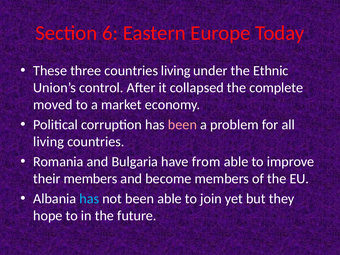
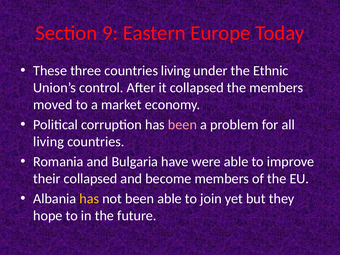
6: 6 -> 9 (110, 33)
the complete: complete -> members (276, 88)
from: from -> were (206, 162)
their members: members -> collapsed (91, 179)
has colour: light blue -> yellow (89, 199)
